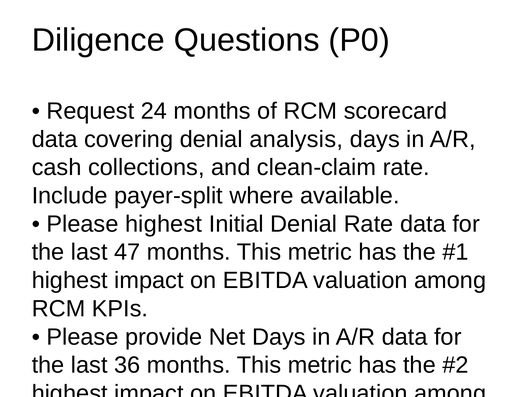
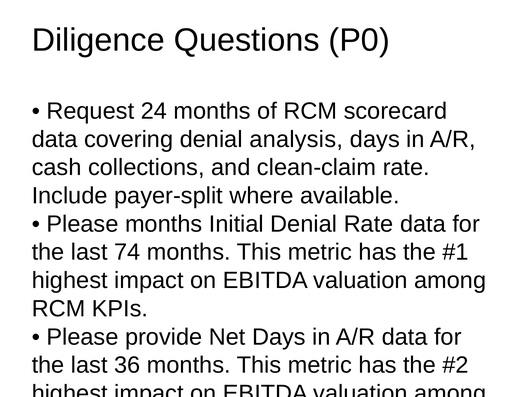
Please highest: highest -> months (164, 224)
47: 47 -> 74 (127, 253)
